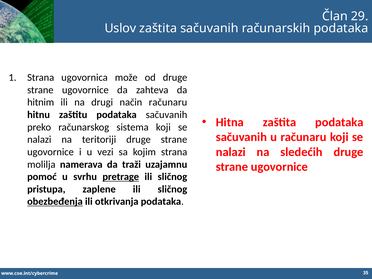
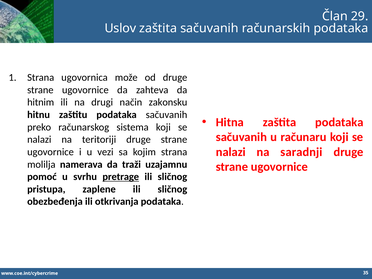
način računaru: računaru -> zakonsku (168, 102)
sledećih: sledećih -> saradnji (301, 152)
obezbeđenja underline: present -> none (55, 202)
